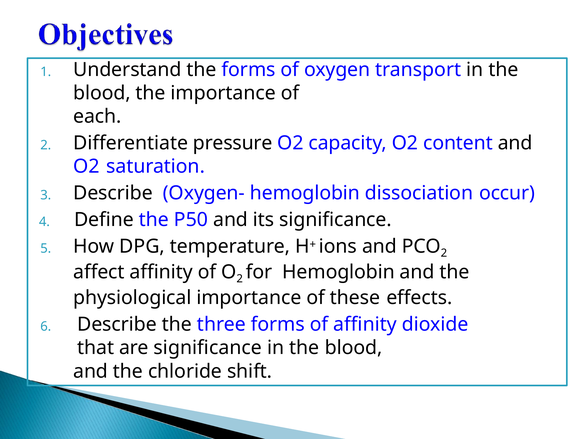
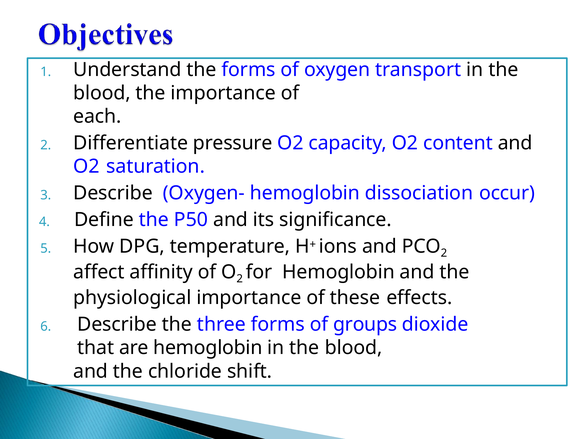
of affinity: affinity -> groups (365, 324)
are significance: significance -> hemoglobin (208, 348)
